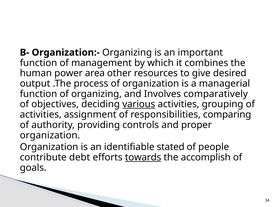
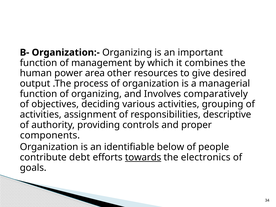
various underline: present -> none (139, 104)
comparing: comparing -> descriptive (227, 115)
organization: organization -> components (50, 135)
stated: stated -> below (171, 147)
accomplish: accomplish -> electronics (206, 157)
